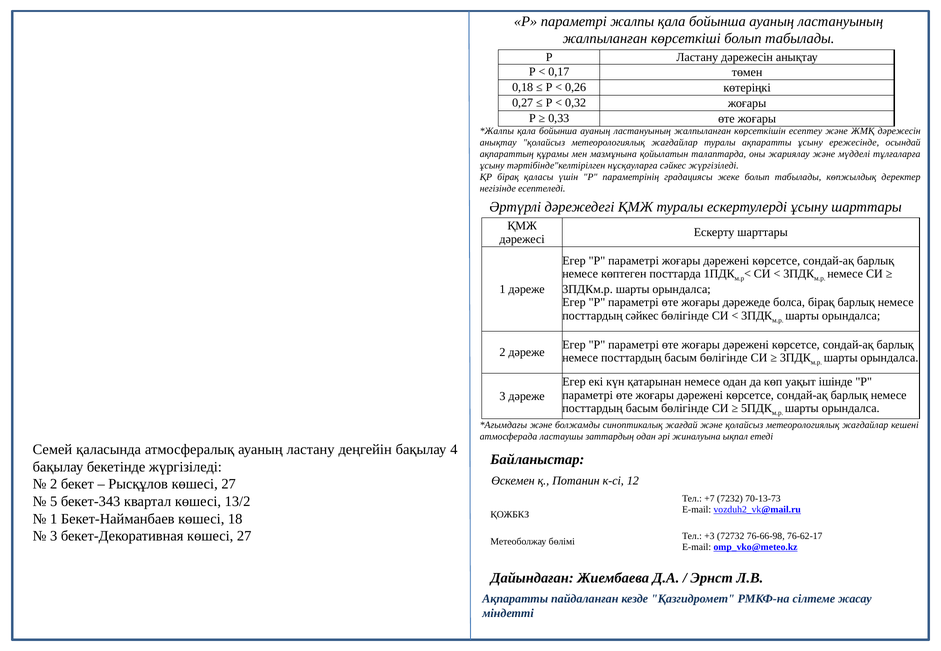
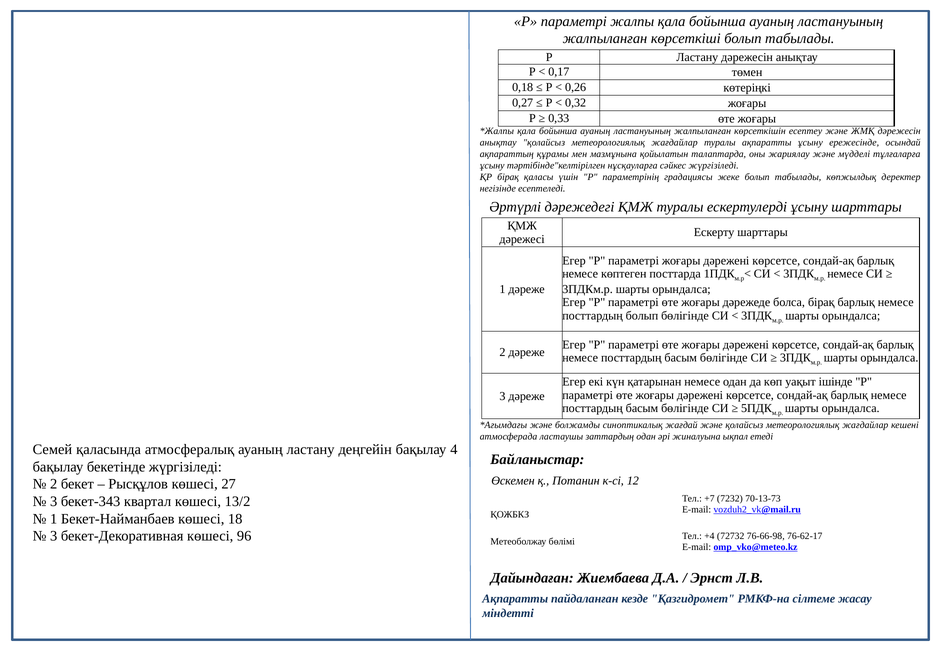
посттардың сәйкес: сәйкес -> болып (642, 316)
5: 5 -> 3 (54, 502)
бекет-Декоративная көшесі 27: 27 -> 96 (244, 537)
+3: +3 -> +4 (709, 537)
